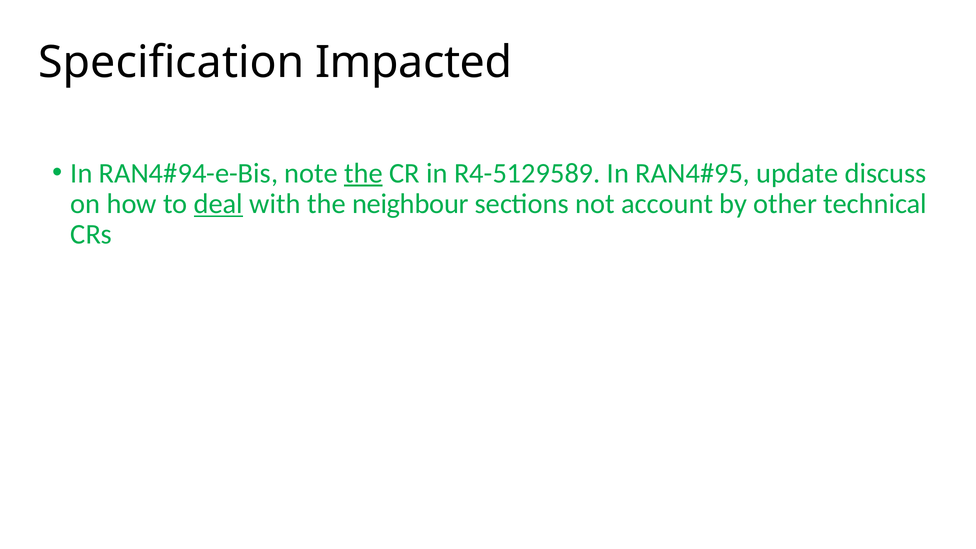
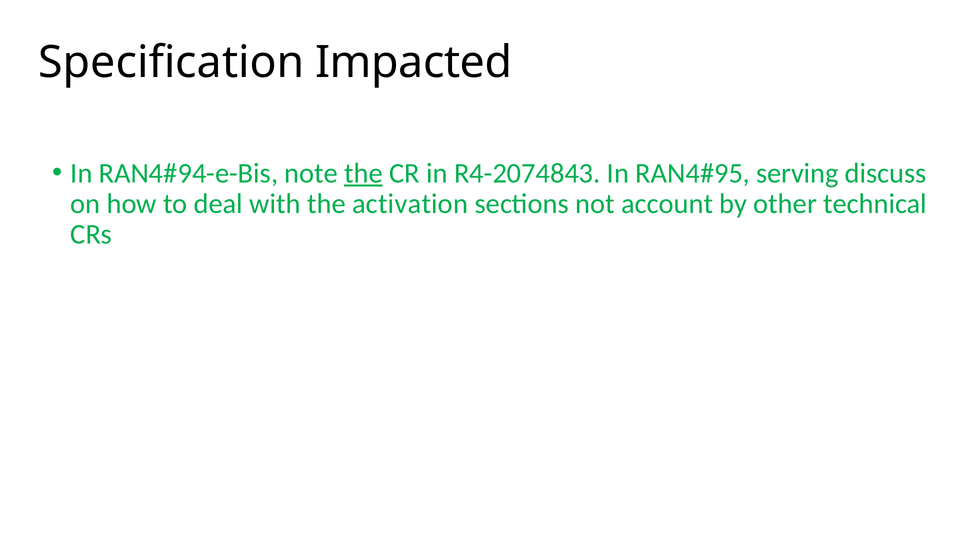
R4-5129589: R4-5129589 -> R4-2074843 (527, 173)
update: update -> serving (798, 173)
deal underline: present -> none (218, 204)
neighbour: neighbour -> activation (410, 204)
